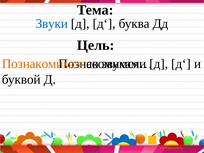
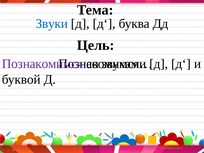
Познакомимся colour: orange -> purple (43, 64)
